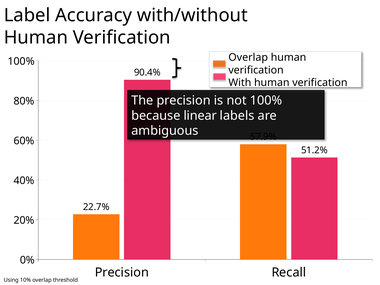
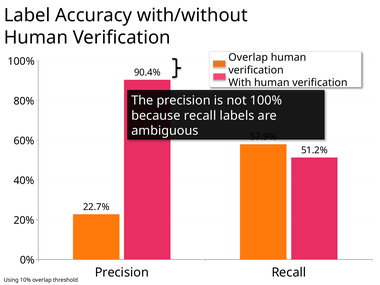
because linear: linear -> recall (200, 116)
